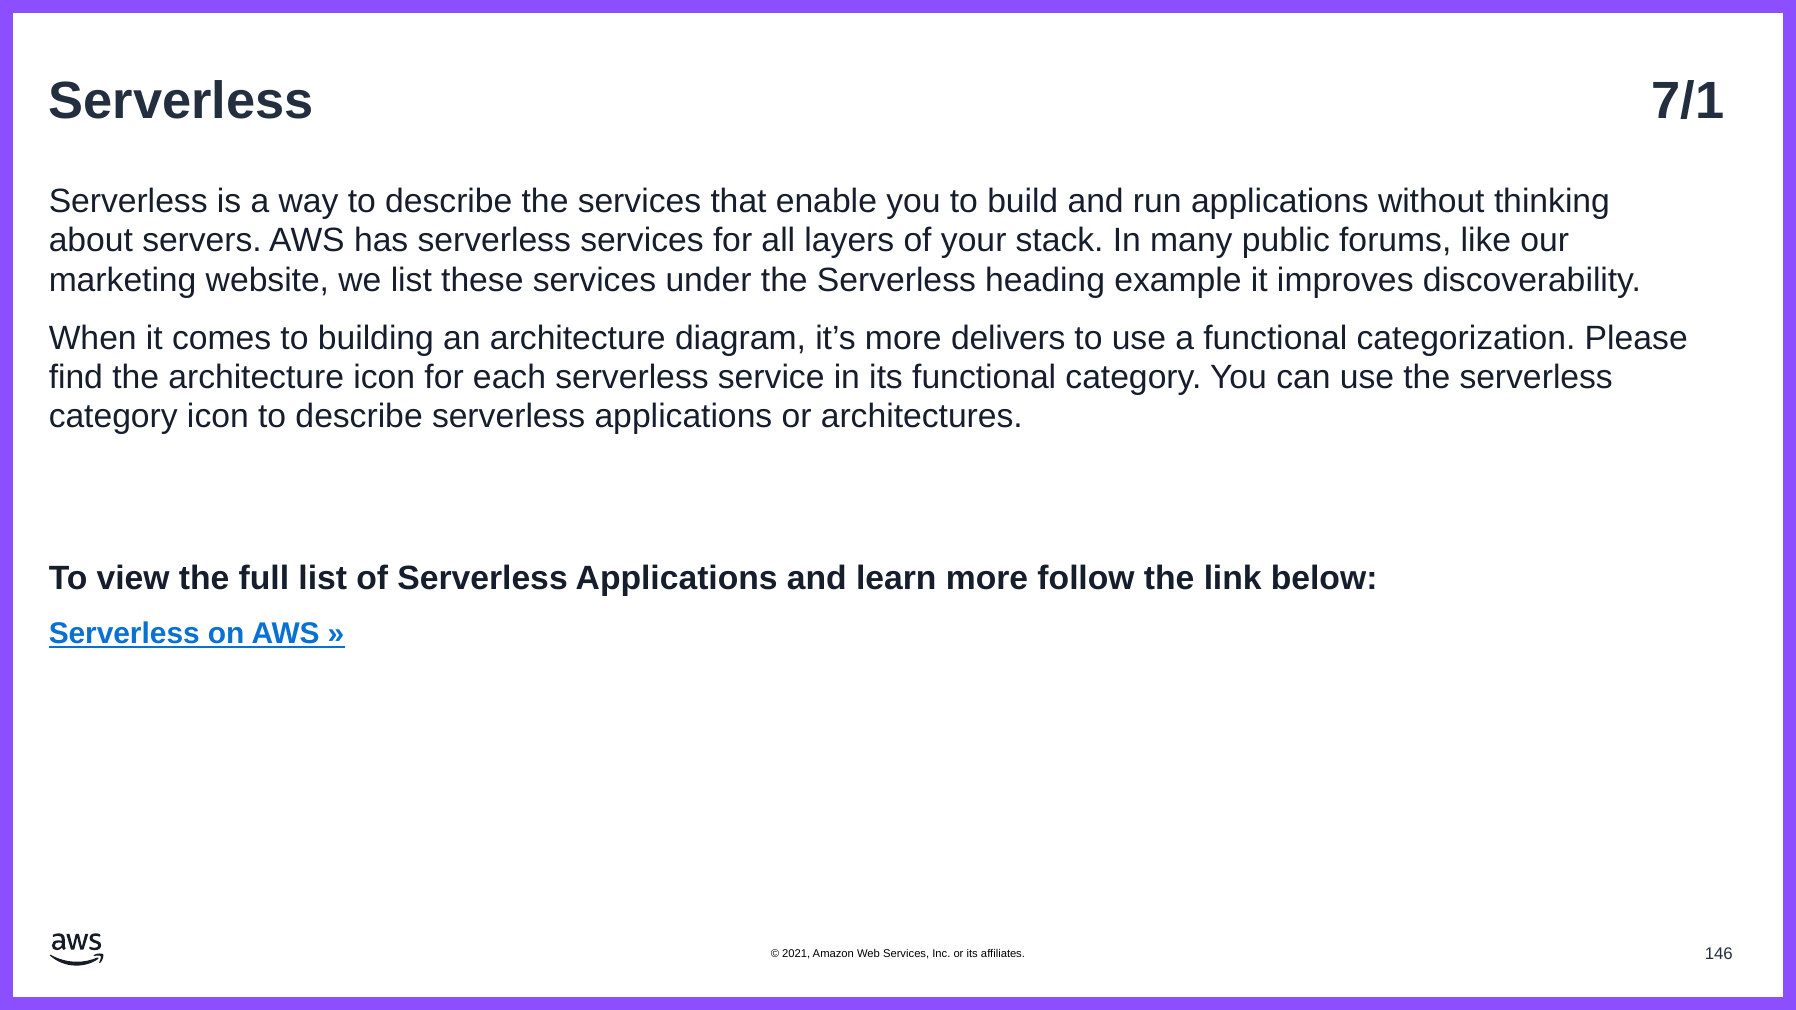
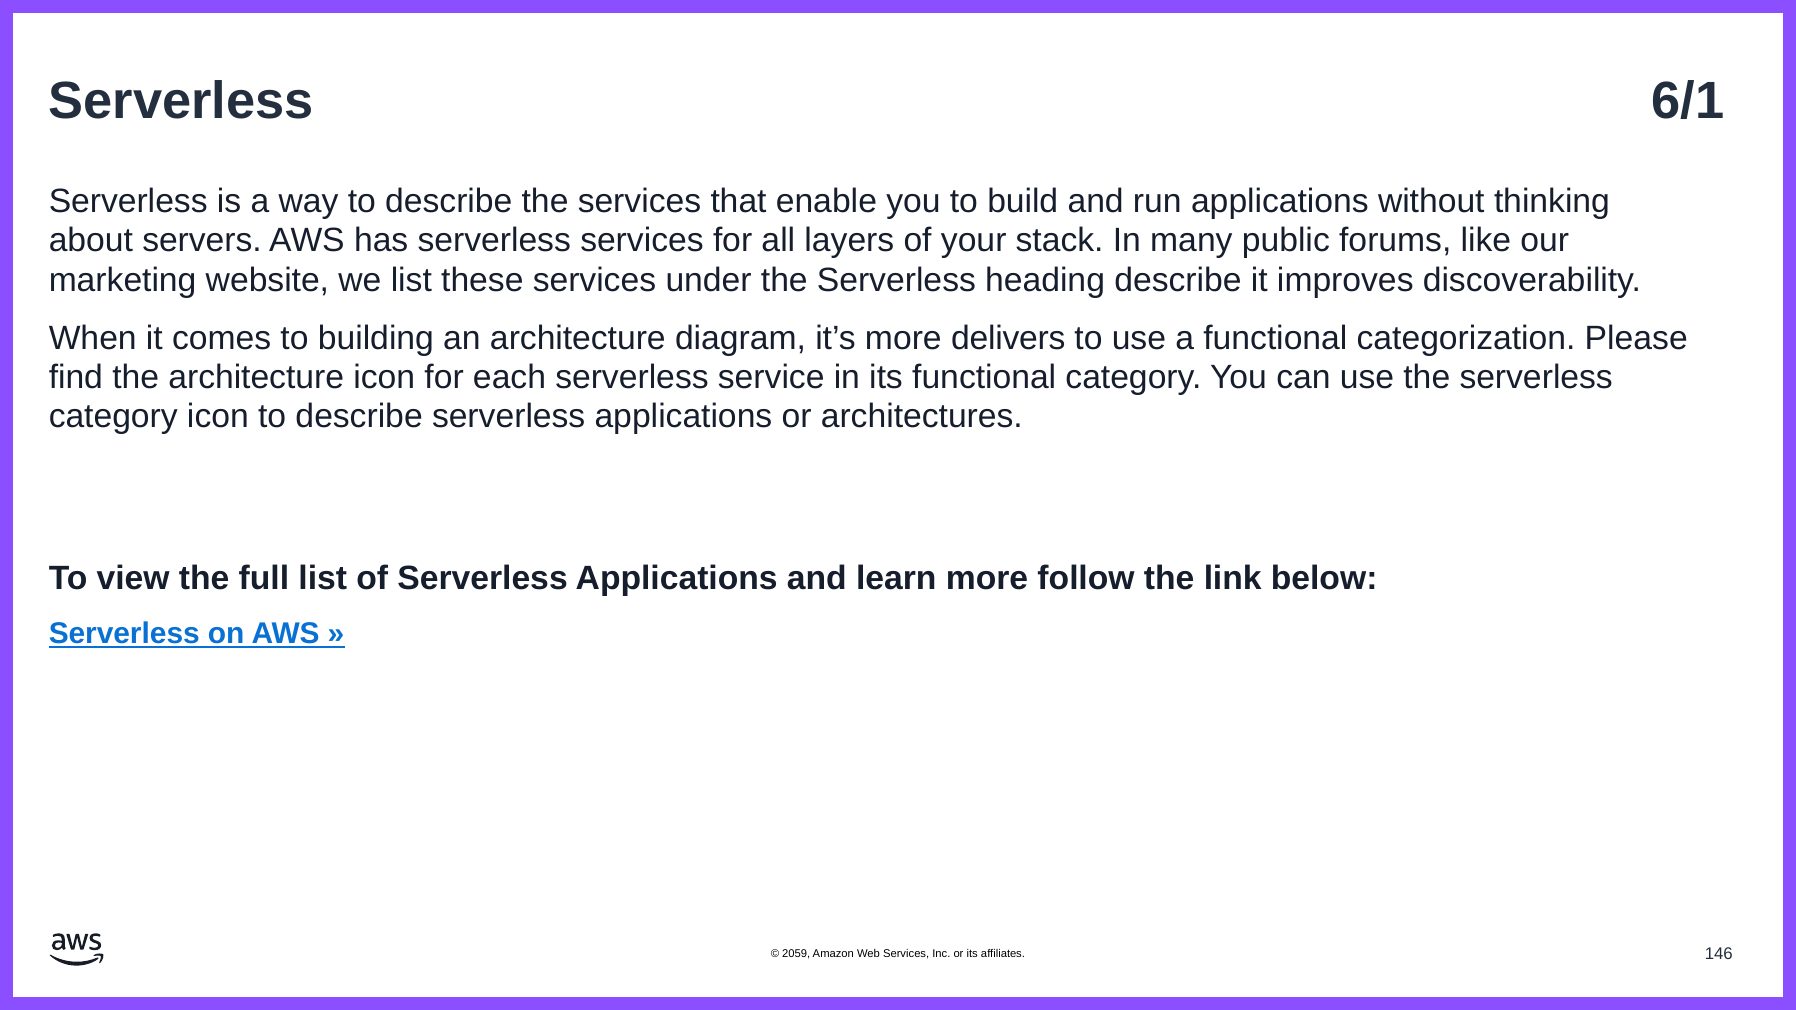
7/1: 7/1 -> 6/1 (1688, 101)
heading example: example -> describe (1178, 280)
2021: 2021 -> 2059 (796, 954)
